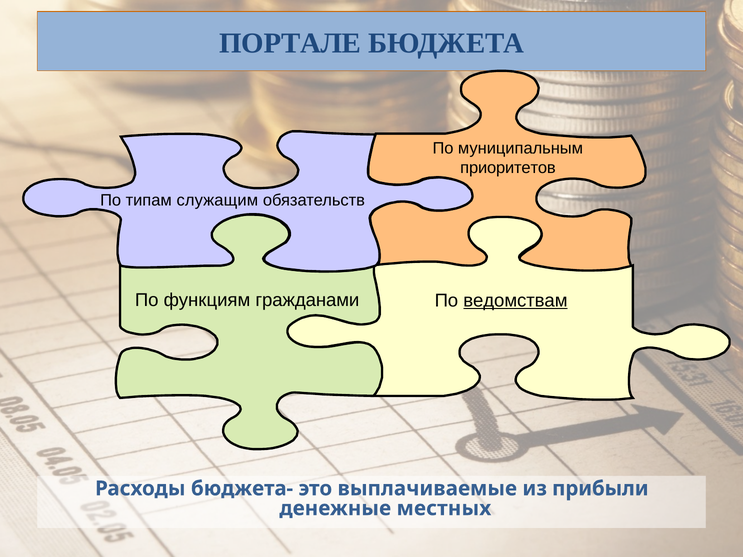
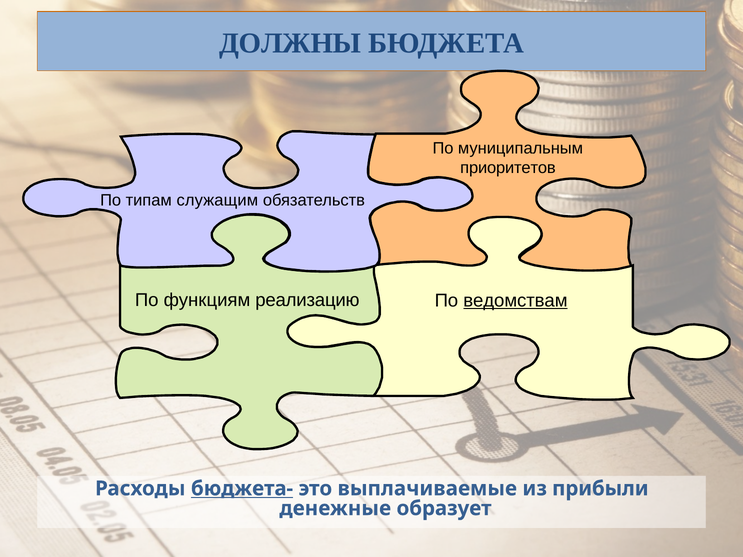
ПОРТАЛЕ: ПОРТАЛЕ -> ДОЛЖНЫ (290, 43)
гражданами: гражданами -> реализацию (307, 300)
бюджета- underline: none -> present (242, 489)
местных: местных -> образует (444, 509)
